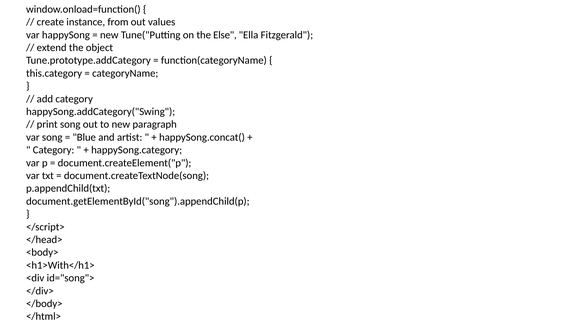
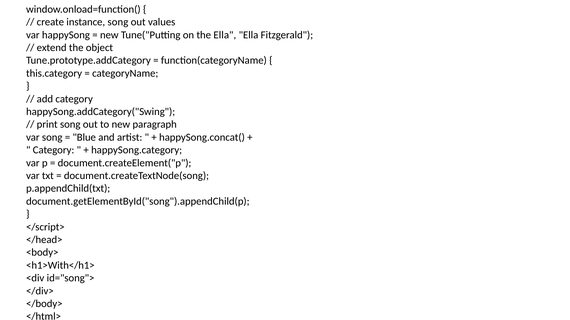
instance from: from -> song (118, 22)
the Else: Else -> Ella (225, 35)
